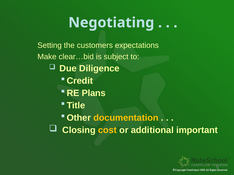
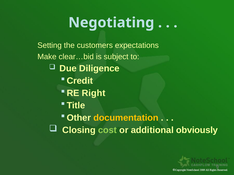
Plans: Plans -> Right (94, 93)
cost colour: yellow -> light green (107, 131)
important: important -> obviously (197, 131)
